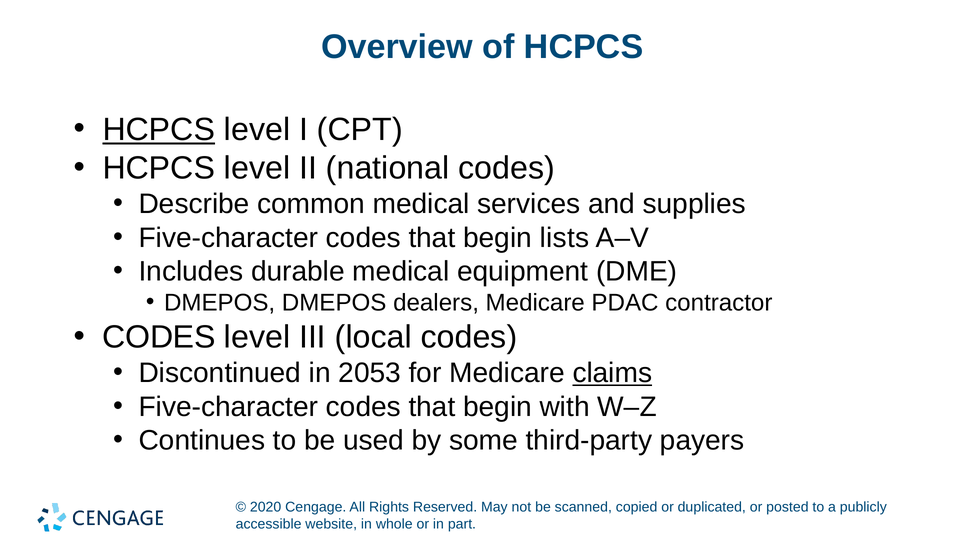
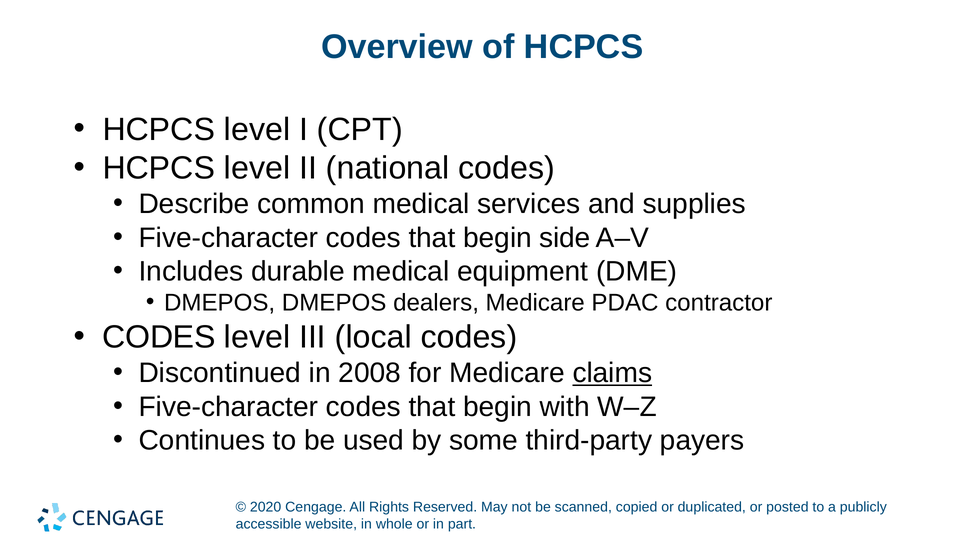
HCPCS underline: present -> none (159, 129)
lists: lists -> side (565, 238)
2053: 2053 -> 2008 (370, 373)
